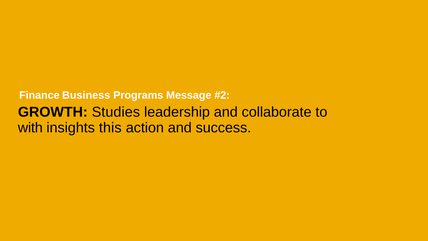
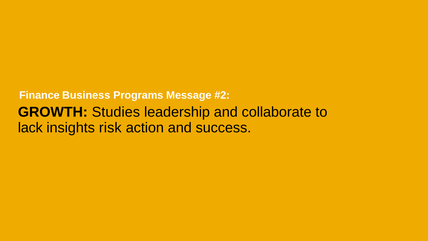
with: with -> lack (30, 128)
this: this -> risk (110, 128)
